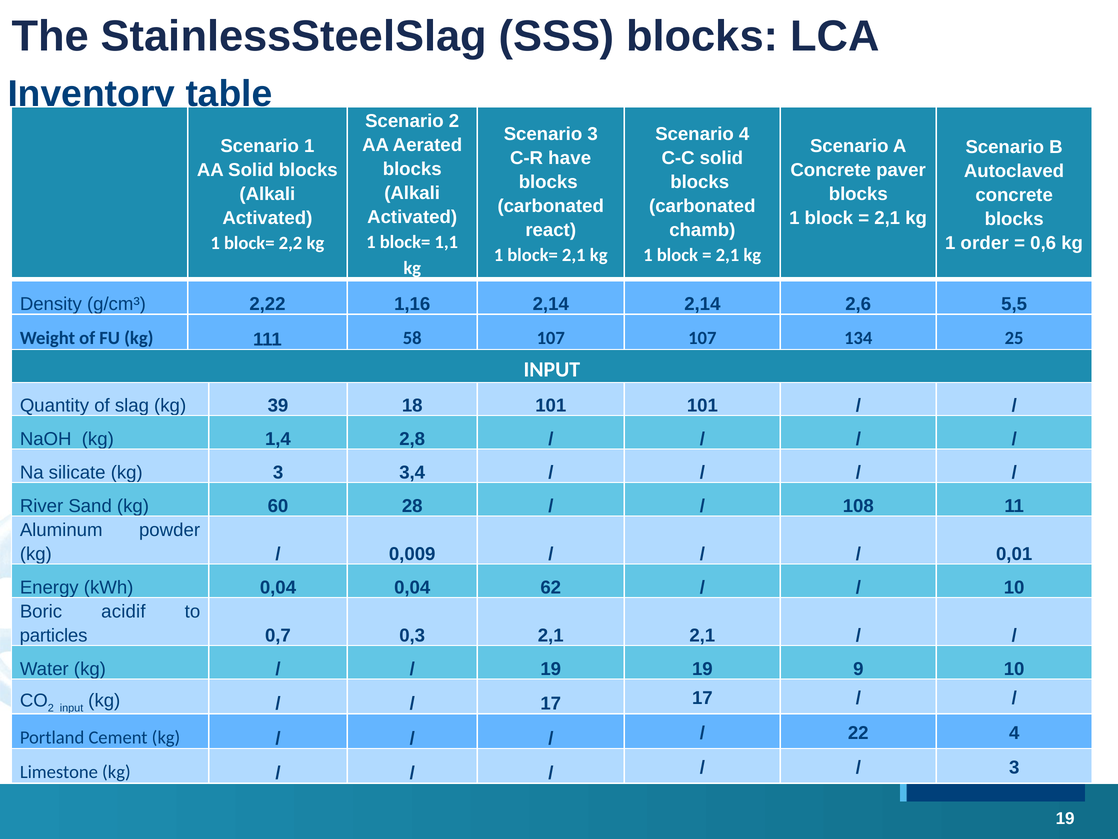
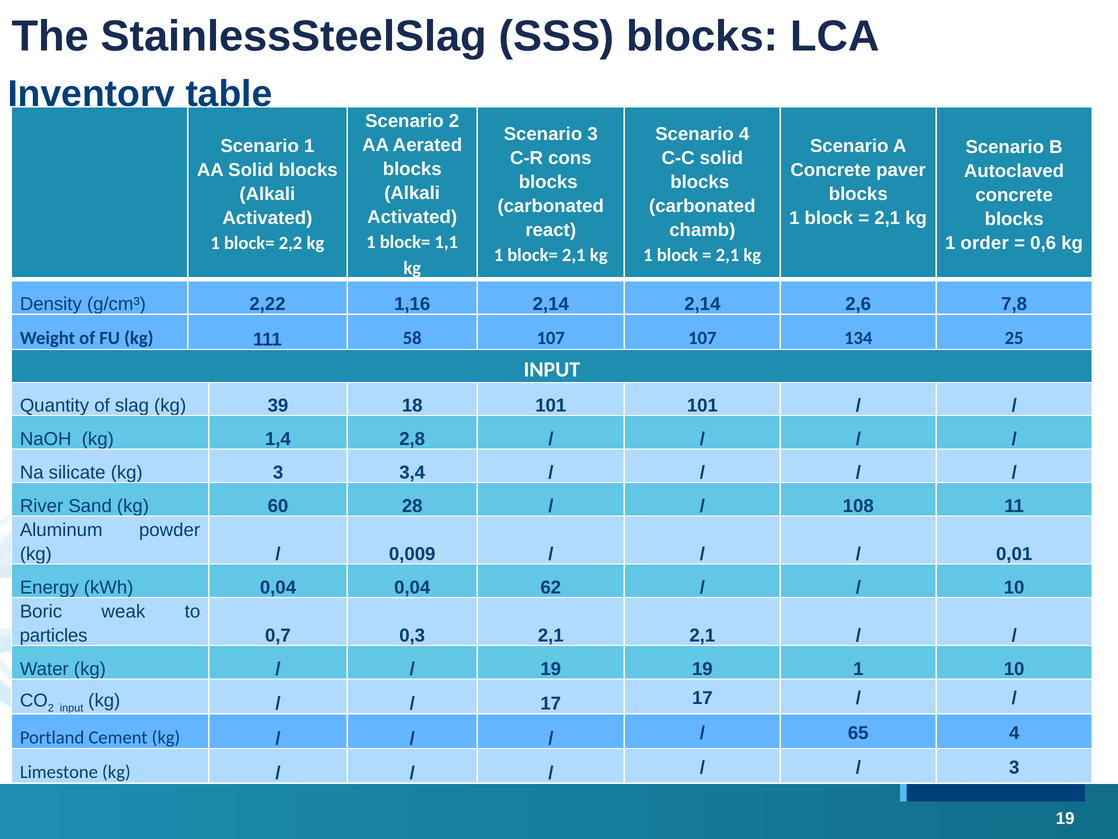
have: have -> cons (570, 158)
5,5: 5,5 -> 7,8 (1014, 304)
acidif: acidif -> weak (123, 611)
19 9: 9 -> 1 (858, 669)
22: 22 -> 65 (858, 733)
